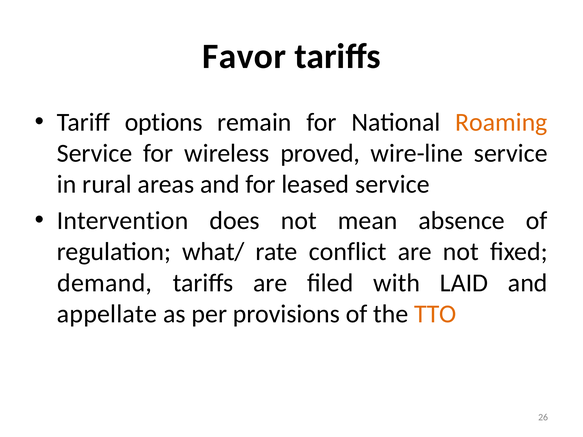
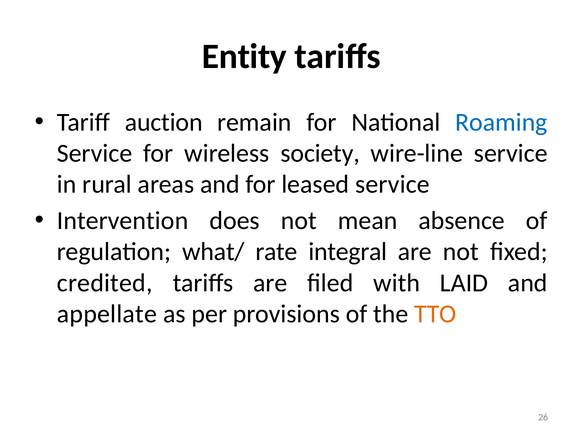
Favor: Favor -> Entity (244, 56)
options: options -> auction (164, 122)
Roaming colour: orange -> blue (501, 122)
proved: proved -> society (320, 153)
conflict: conflict -> integral (348, 252)
demand: demand -> credited (105, 283)
